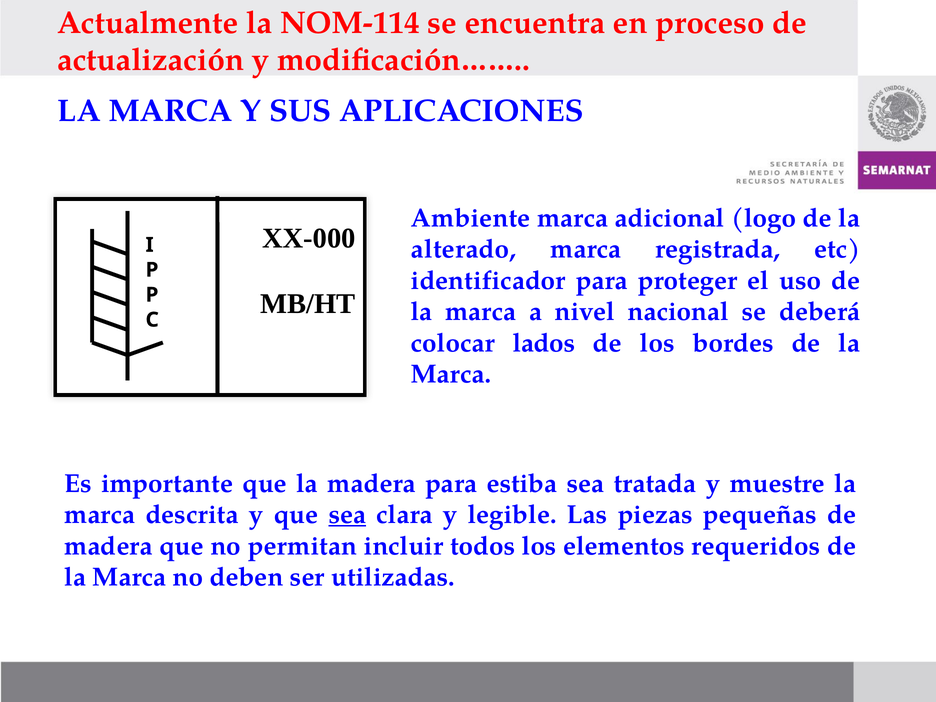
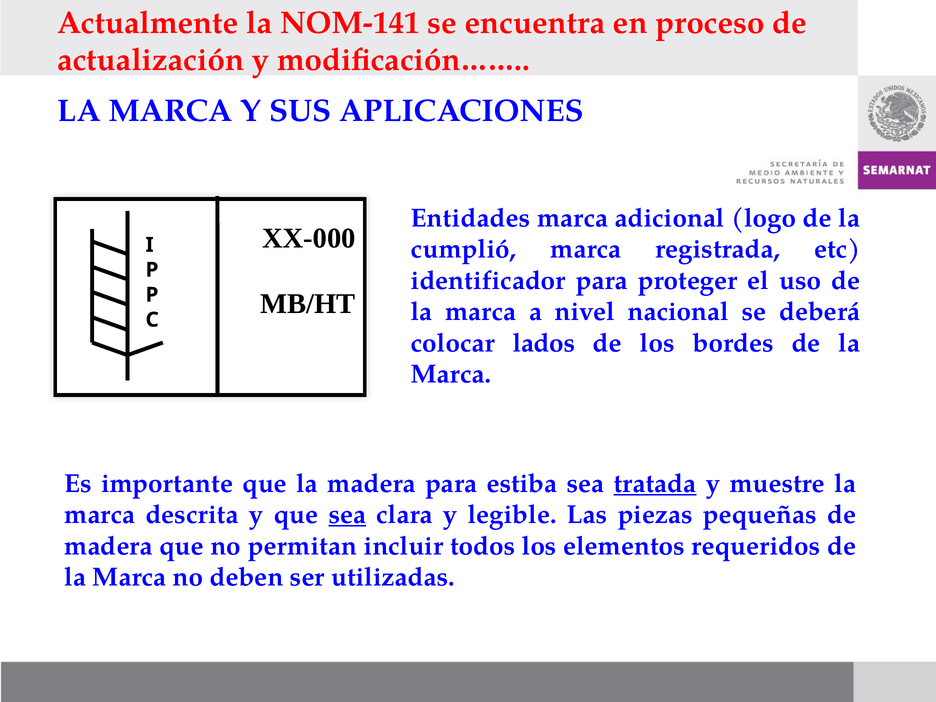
NOM-114: NOM-114 -> NOM-141 (350, 23)
Ambiente: Ambiente -> Entidades (471, 218)
alterado: alterado -> cumplió (464, 249)
tratada underline: none -> present (655, 484)
